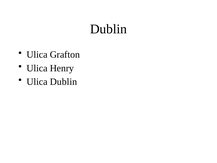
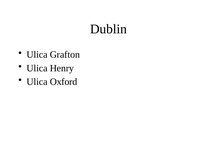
Ulica Dublin: Dublin -> Oxford (64, 82)
